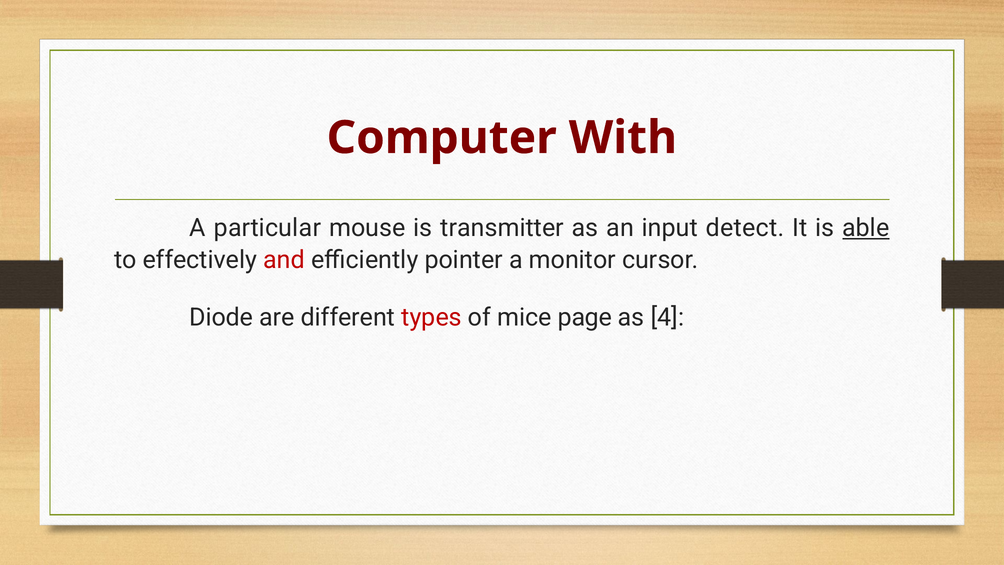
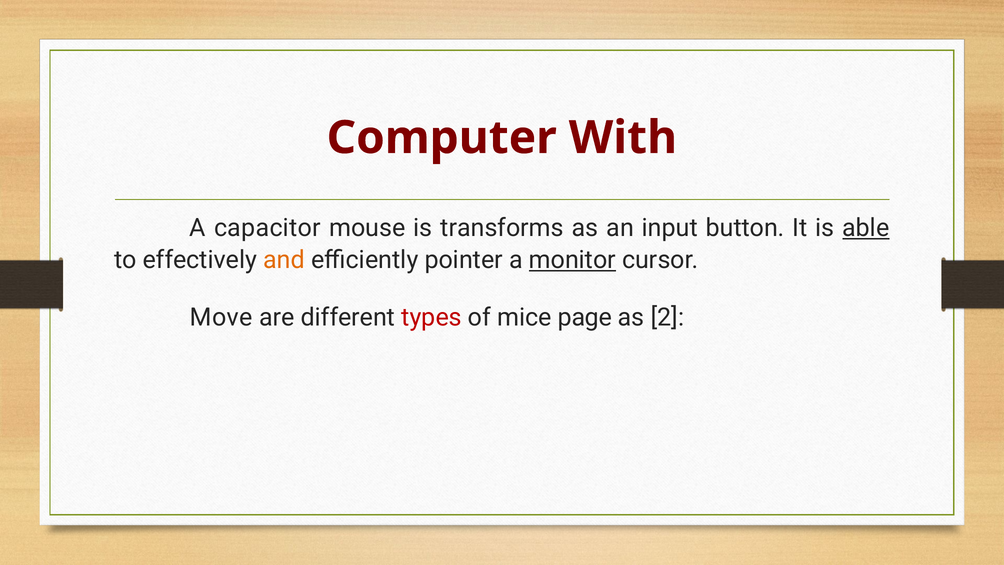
particular: particular -> capacitor (267, 228)
transmitter: transmitter -> transforms (502, 228)
detect: detect -> button (745, 228)
and colour: red -> orange (284, 260)
monitor underline: none -> present (572, 260)
Diode: Diode -> Move (221, 317)
4: 4 -> 2 (667, 317)
